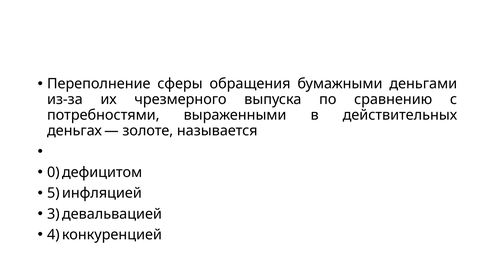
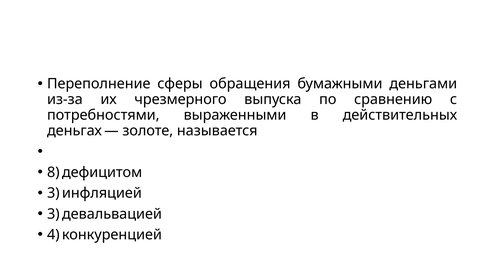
0: 0 -> 8 (53, 172)
5: 5 -> 3 (53, 193)
